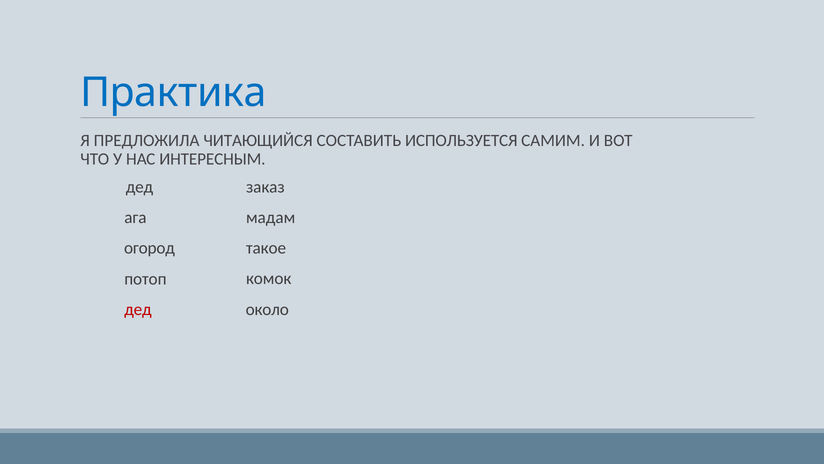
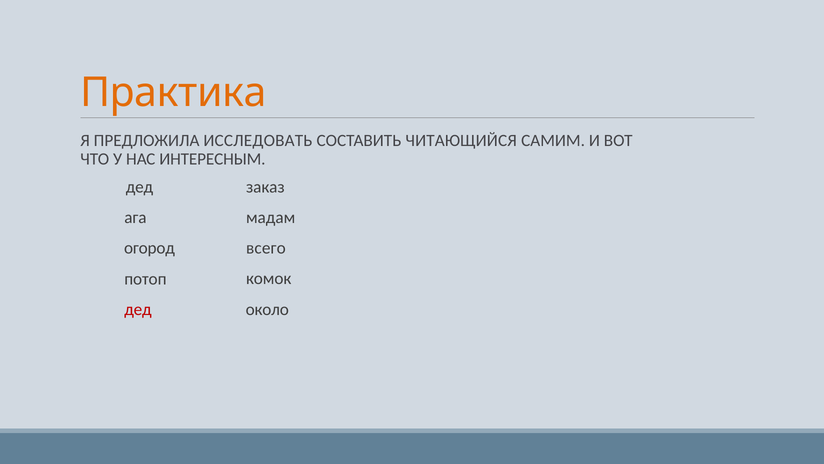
Практика colour: blue -> orange (173, 92)
ЧИТАЮЩИЙСЯ: ЧИТАЮЩИЙСЯ -> ИССЛЕДОВАТЬ (258, 140)
ИСПОЛЬЗУЕТСЯ: ИСПОЛЬЗУЕТСЯ -> ЧИТАЮЩИЙСЯ (461, 140)
такое: такое -> всего (266, 248)
